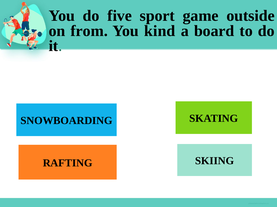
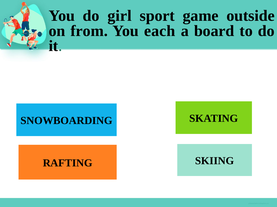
five: five -> girl (120, 16)
kind: kind -> each (160, 31)
